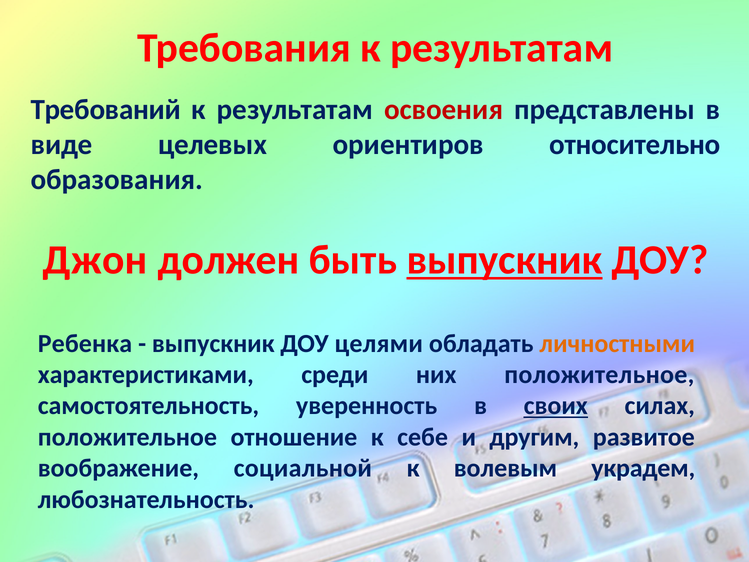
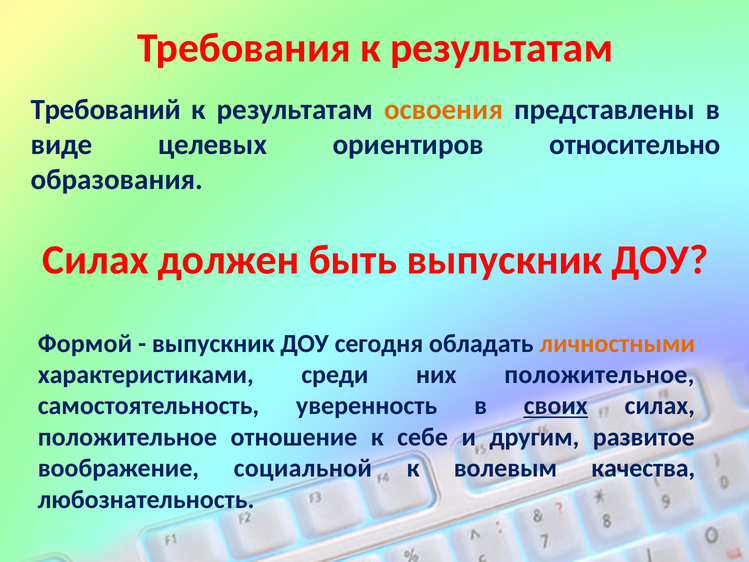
освоения colour: red -> orange (444, 109)
Джон: Джон -> Силах (95, 260)
выпускник underline: present -> none (505, 260)
Ребенка: Ребенка -> Формой (85, 343)
целями: целями -> сегодня (379, 343)
украдем: украдем -> качества (643, 468)
